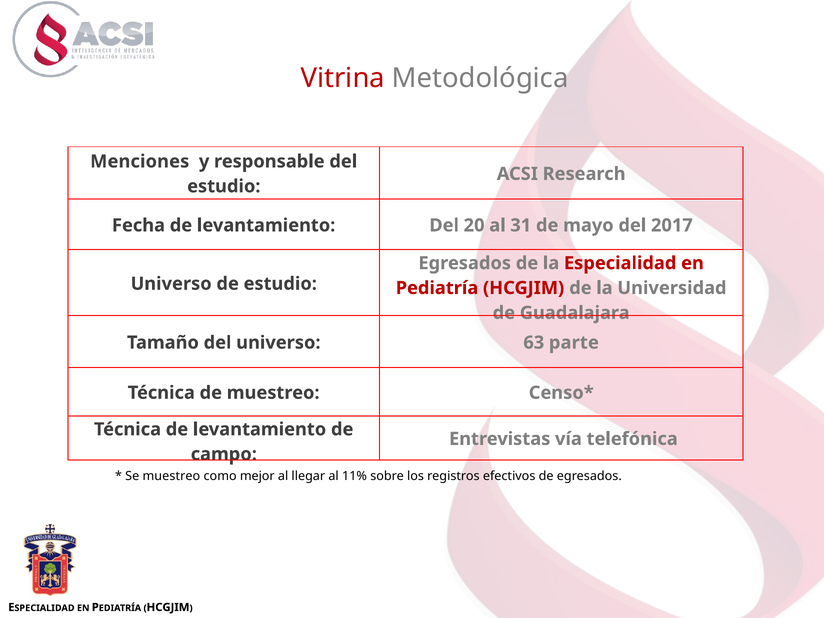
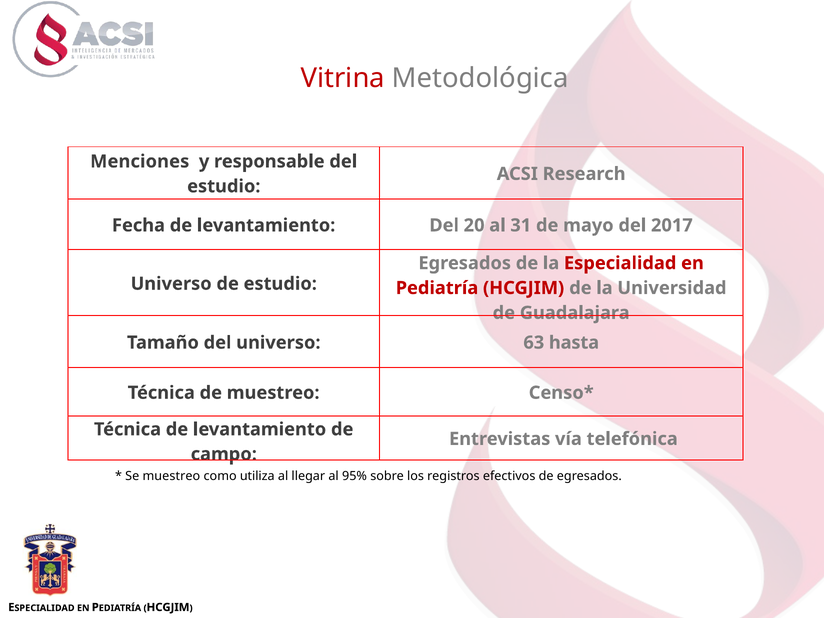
parte: parte -> hasta (574, 343)
mejor: mejor -> utiliza (257, 476)
11%: 11% -> 95% (354, 476)
